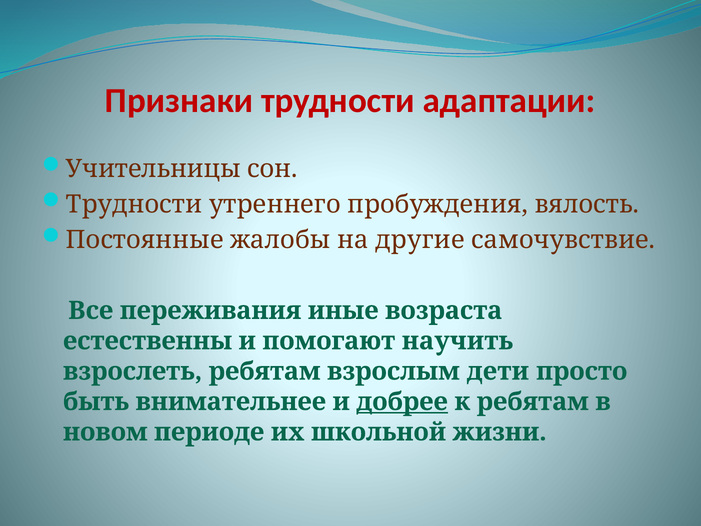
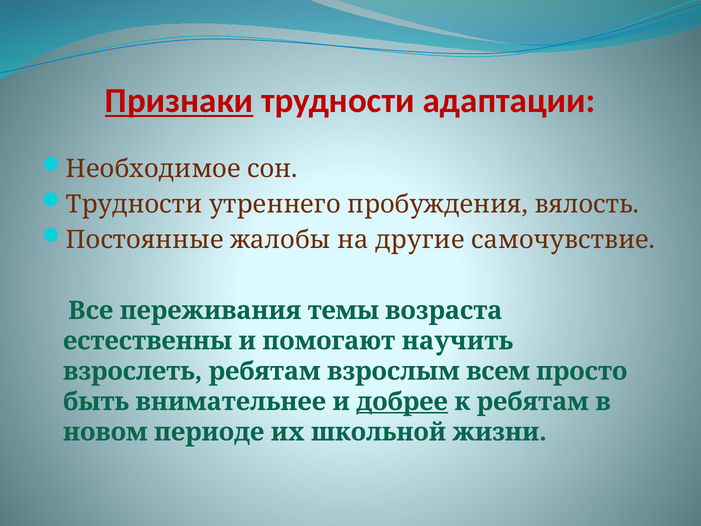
Признаки underline: none -> present (179, 101)
Учительницы: Учительницы -> Необходимое (153, 169)
иные: иные -> темы (343, 310)
дети: дети -> всем (498, 371)
